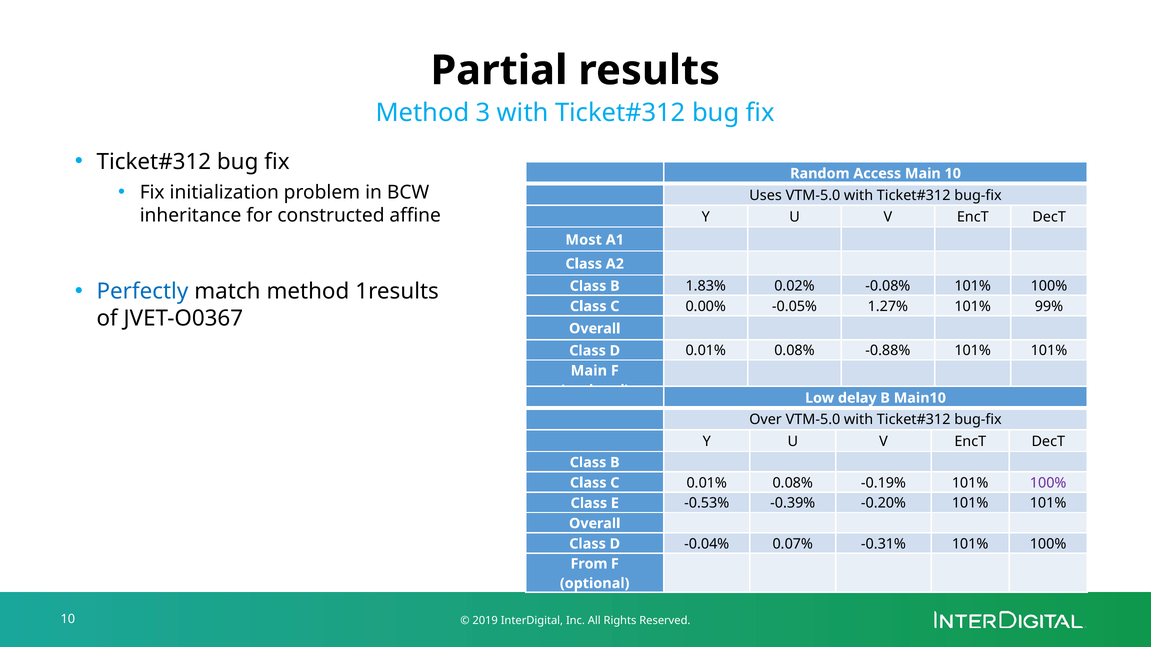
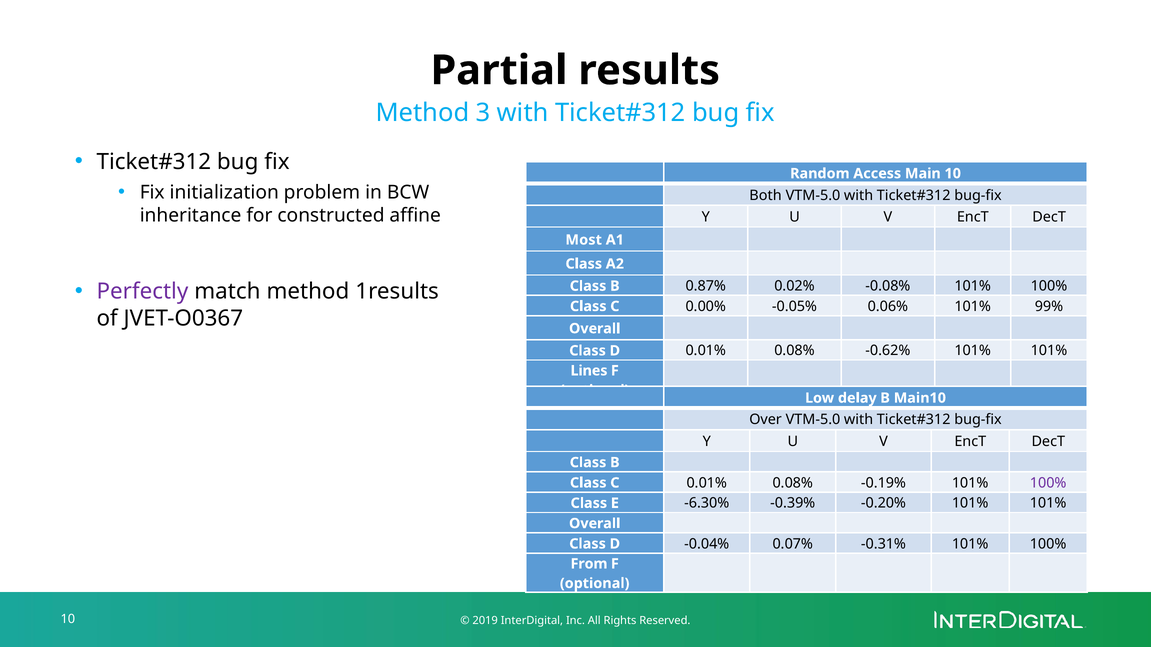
Uses: Uses -> Both (766, 195)
Perfectly colour: blue -> purple (142, 292)
1.83%: 1.83% -> 0.87% (706, 286)
1.27%: 1.27% -> 0.06% (888, 307)
-0.88%: -0.88% -> -0.62% (888, 351)
Main: Main -> Lines (589, 371)
-0.53%: -0.53% -> -6.30% (707, 503)
